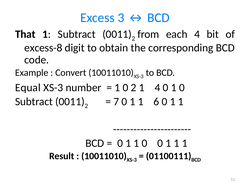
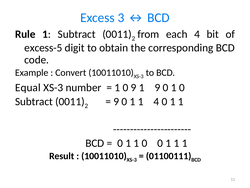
That: That -> Rule (25, 34)
excess-8: excess-8 -> excess-5 (43, 48)
0 2: 2 -> 9 (134, 87)
1 4: 4 -> 9 (157, 87)
7: 7 -> 9 (116, 101)
1 6: 6 -> 4 (156, 101)
